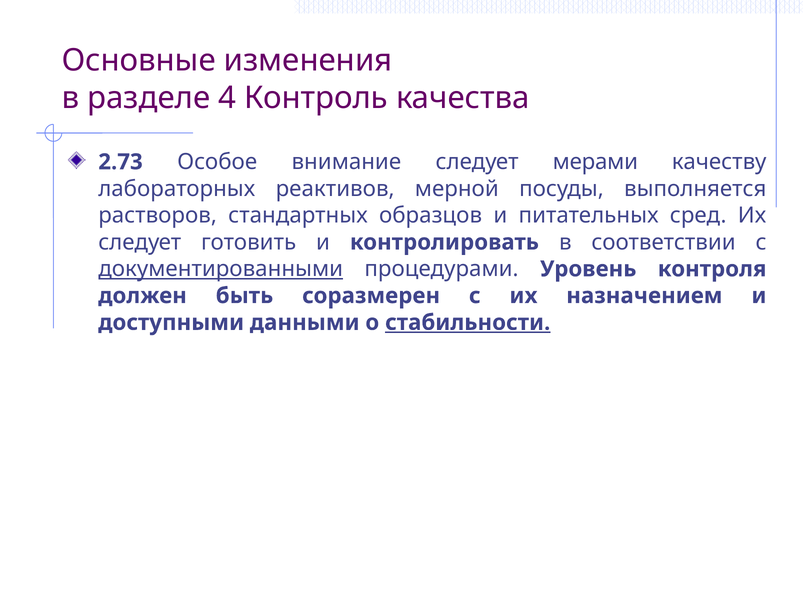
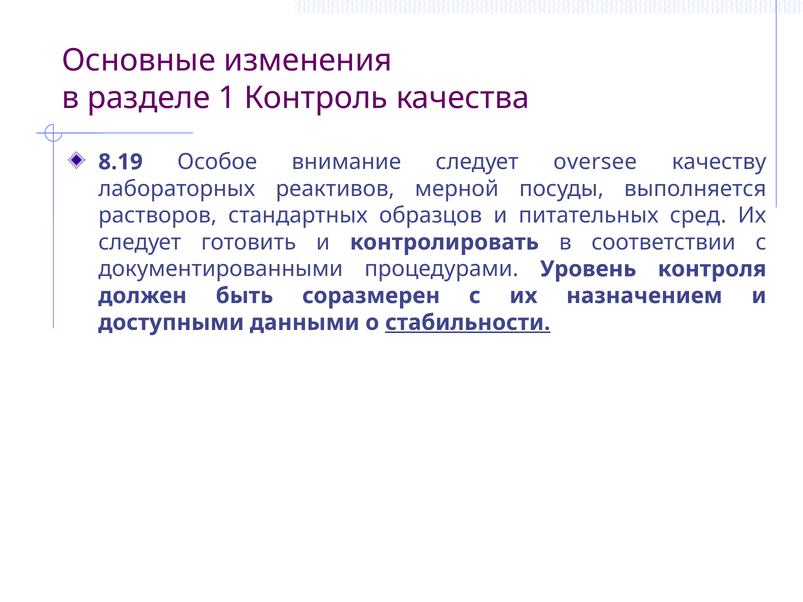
4: 4 -> 1 (227, 98)
2.73: 2.73 -> 8.19 (121, 162)
мерами: мерами -> oversee (595, 162)
документированными underline: present -> none (221, 269)
